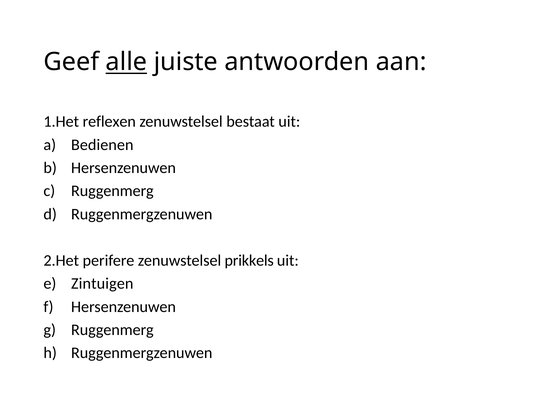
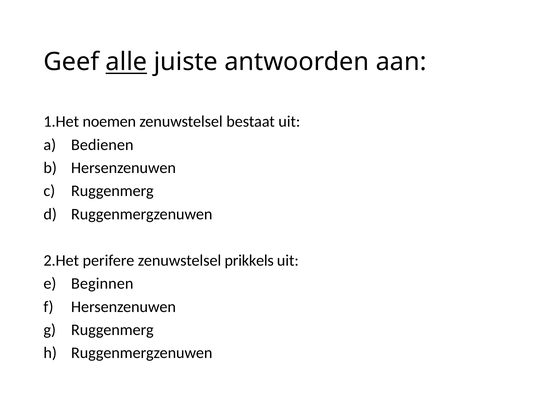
reflexen: reflexen -> noemen (109, 122)
Zintuigen: Zintuigen -> Beginnen (102, 284)
